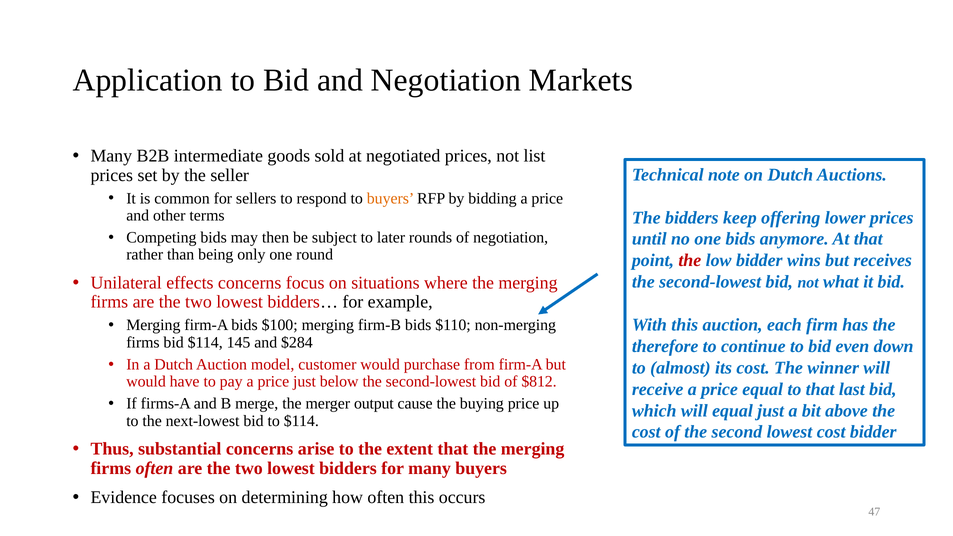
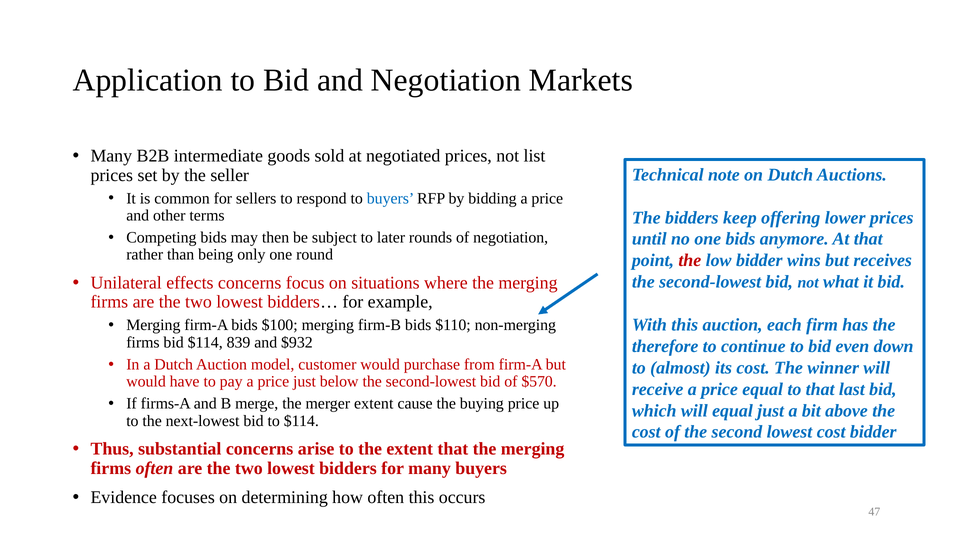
buyers colour: orange -> blue (391, 198)
145: 145 -> 839 (239, 342)
$284: $284 -> $932 (297, 342)
$812: $812 -> $570 (539, 382)
merger output: output -> extent (374, 404)
